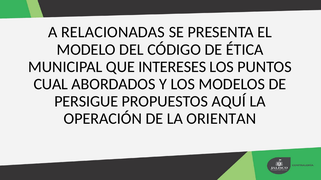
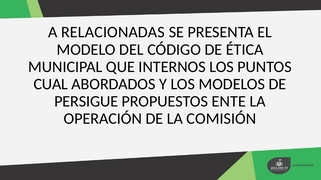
INTERESES: INTERESES -> INTERNOS (172, 67)
AQUÍ: AQUÍ -> ENTE (229, 102)
ORIENTAN: ORIENTAN -> COMISIÓN (221, 119)
